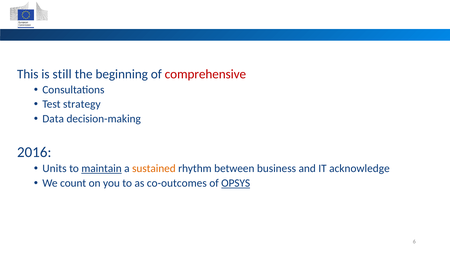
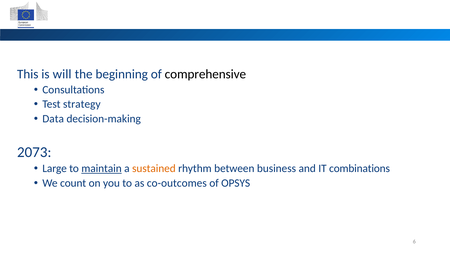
still: still -> will (62, 74)
comprehensive colour: red -> black (205, 74)
2016: 2016 -> 2073 (34, 152)
Units: Units -> Large (55, 169)
acknowledge: acknowledge -> combinations (360, 169)
OPSYS underline: present -> none (236, 183)
